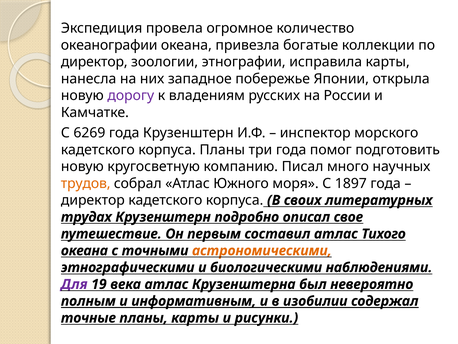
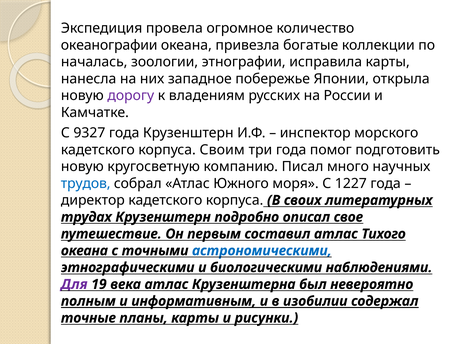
директор: директор -> началась (94, 62)
6269: 6269 -> 9327 (89, 133)
корпуса Планы: Планы -> Своим (222, 150)
трудов colour: orange -> blue (86, 183)
1897: 1897 -> 1227 (351, 183)
астрономическими colour: orange -> blue (262, 250)
